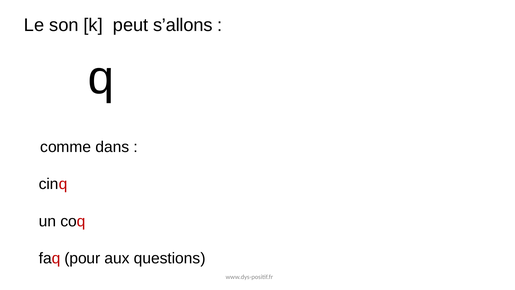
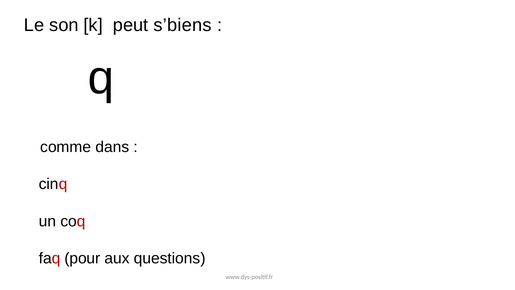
s’allons: s’allons -> s’biens (183, 25)
